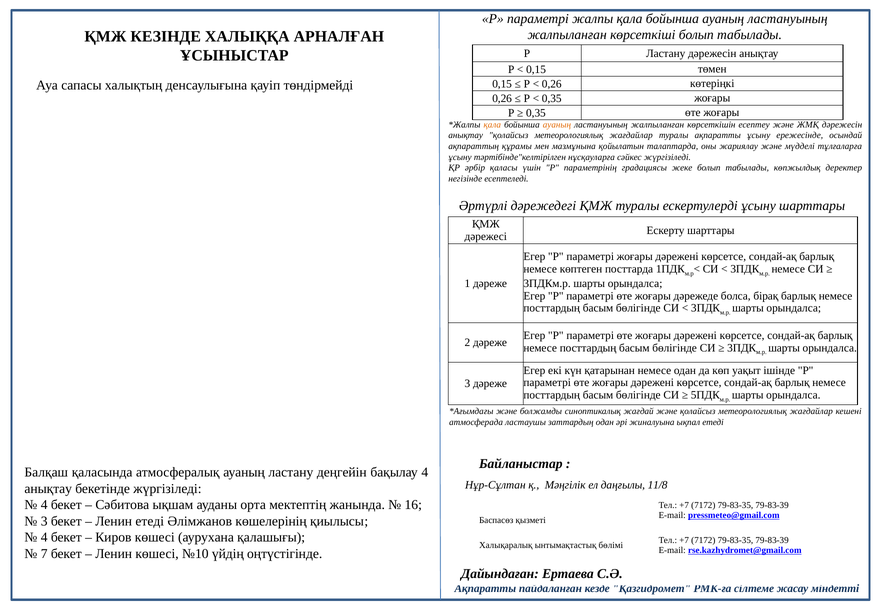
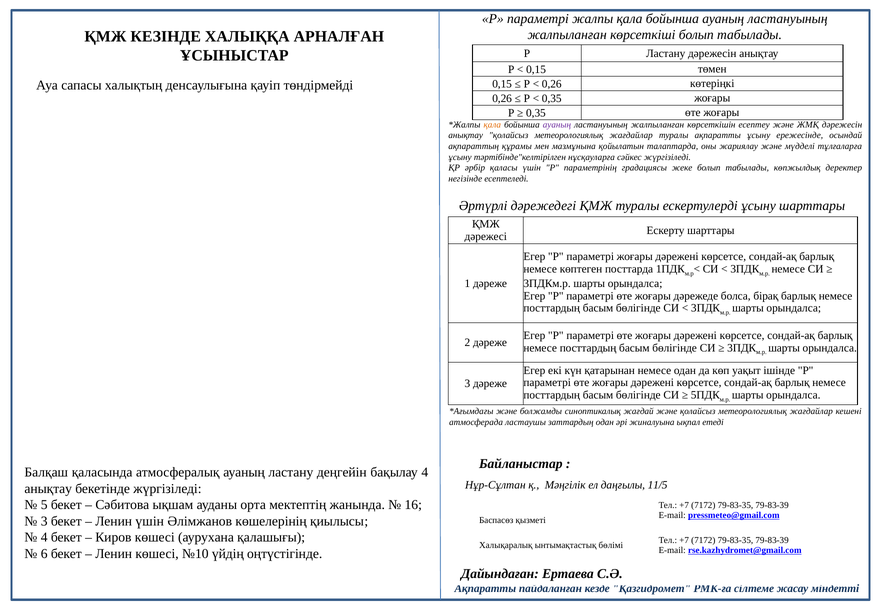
ауаның colour: orange -> purple (557, 125)
11/8: 11/8 -> 11/5 (658, 485)
4: 4 -> 5 (44, 505)
Ленин етеді: етеді -> үшін (150, 521)
7: 7 -> 6 (44, 554)
